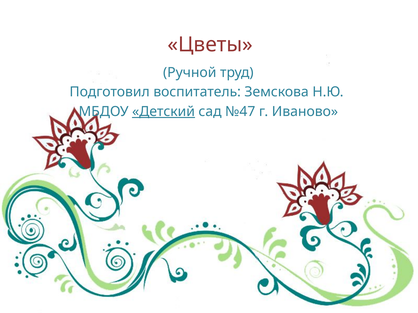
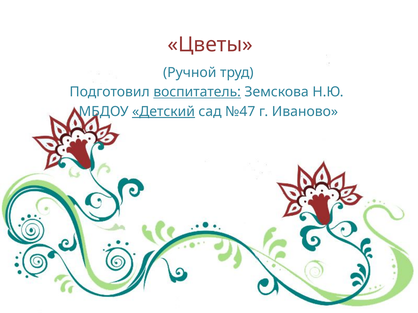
воспитатель underline: none -> present (197, 92)
